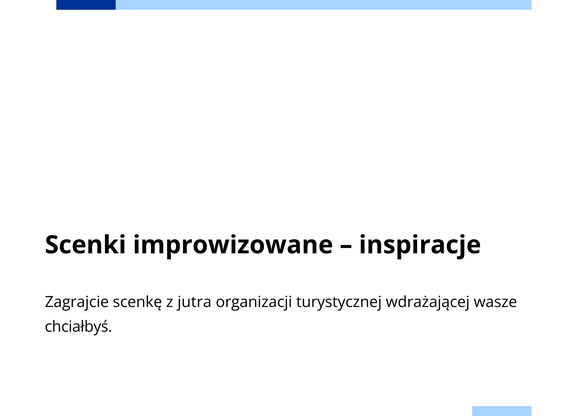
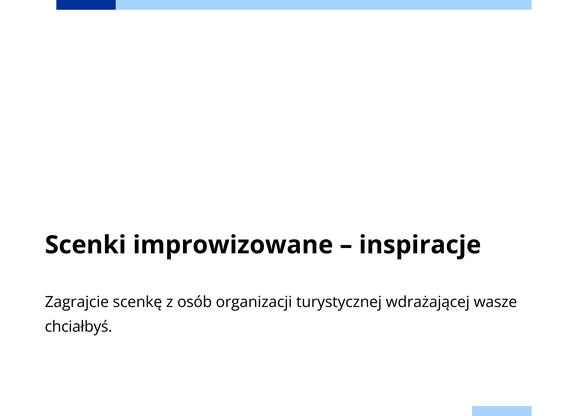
jutra: jutra -> osób (195, 302)
